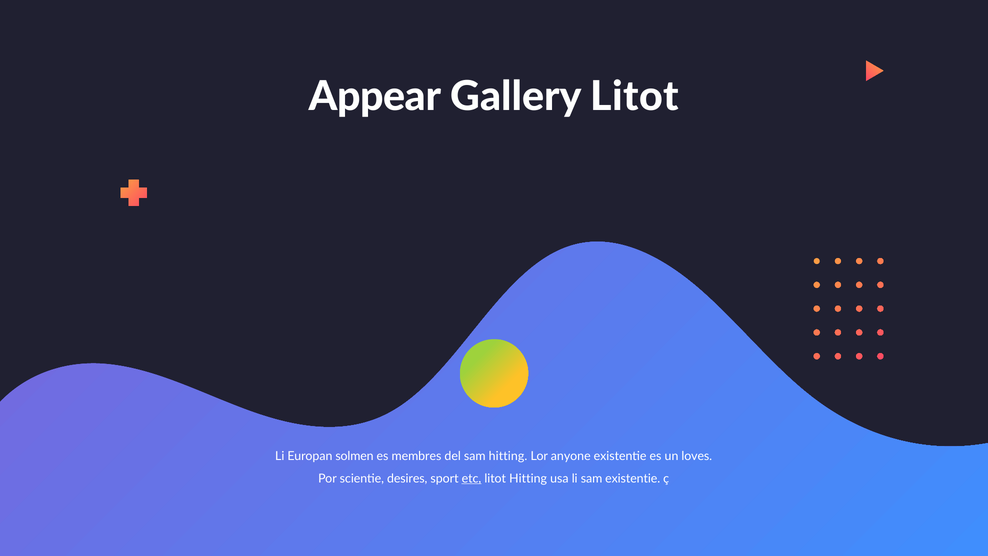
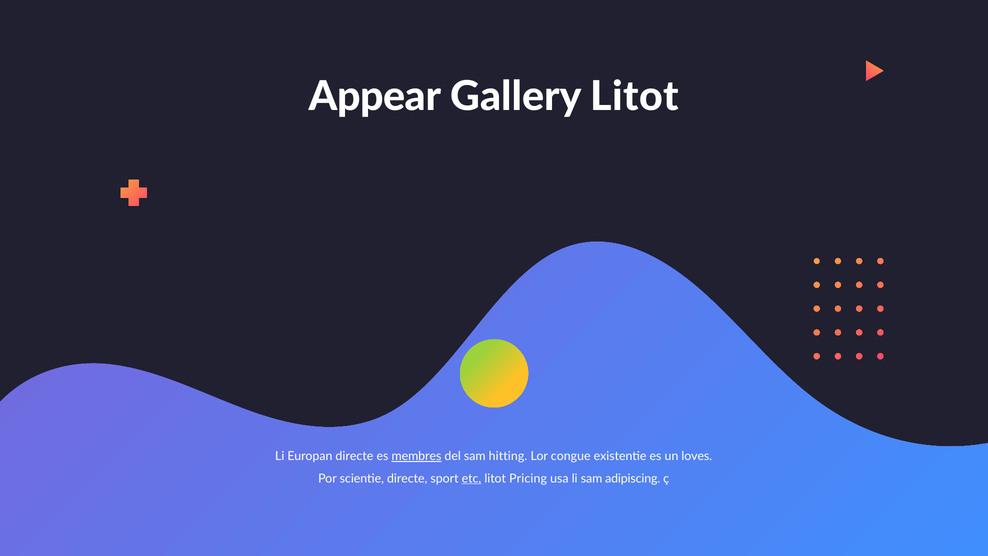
Europan solmen: solmen -> directe (354, 456)
membres underline: none -> present (416, 456)
anyone: anyone -> congue (571, 456)
scientie desires: desires -> directe (407, 478)
litot Hitting: Hitting -> Pricing (528, 478)
sam existentie: existentie -> adipiscing (633, 478)
